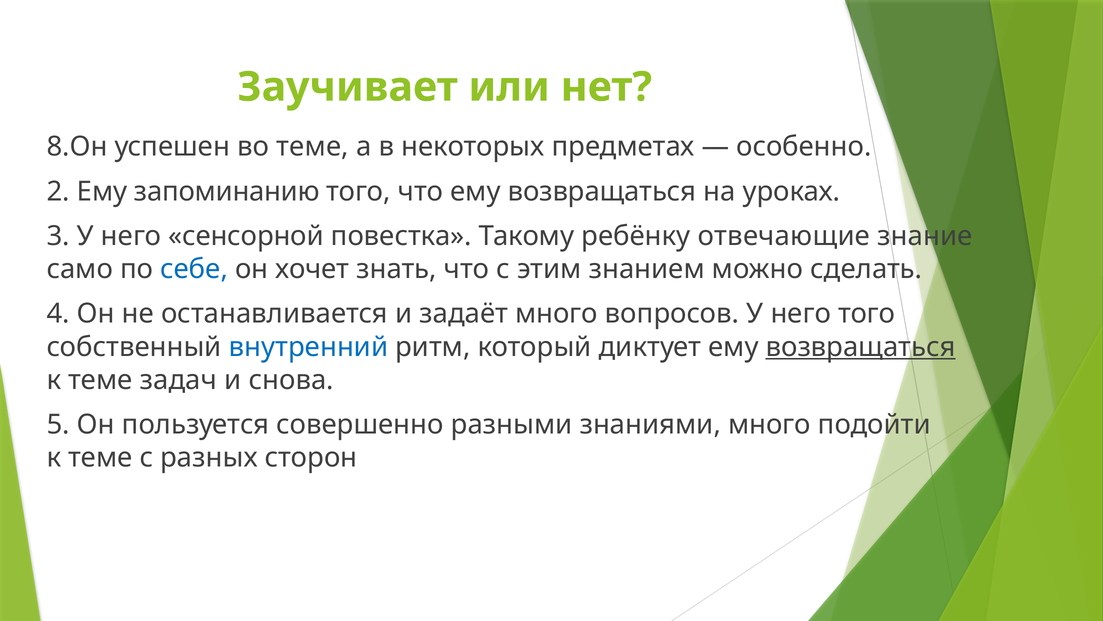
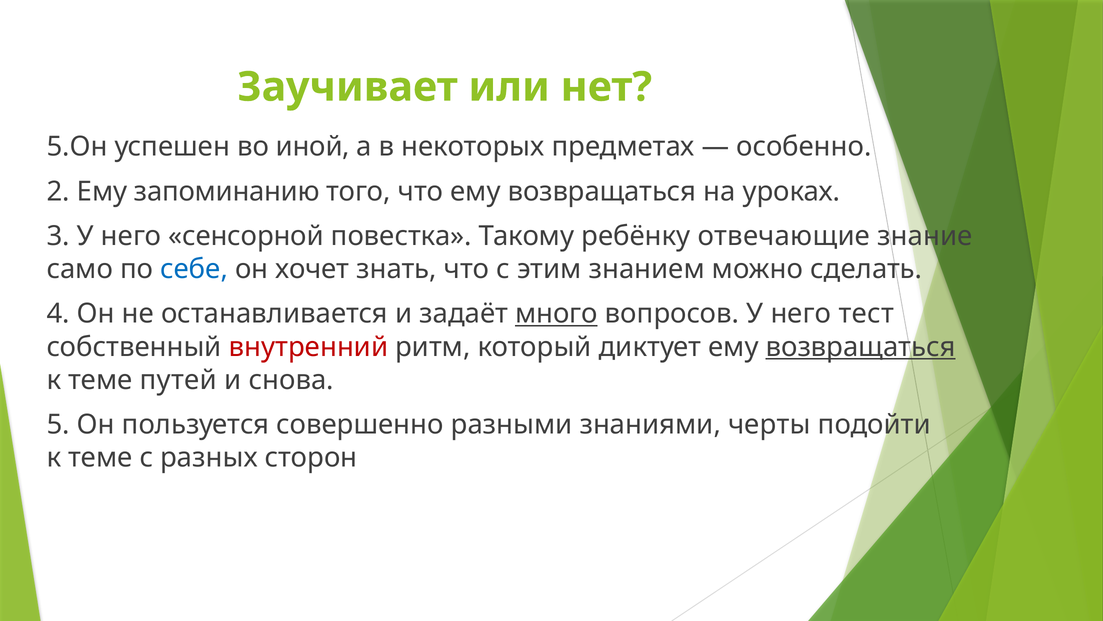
8.Он: 8.Он -> 5.Он (77, 147)
во теме: теме -> иной (313, 147)
много underline: none -> present (556, 314)
него того: того -> тест (866, 314)
внутренний colour: blue -> red (309, 347)
задач: задач -> путей (178, 380)
знаниями много: много -> черты (769, 424)
